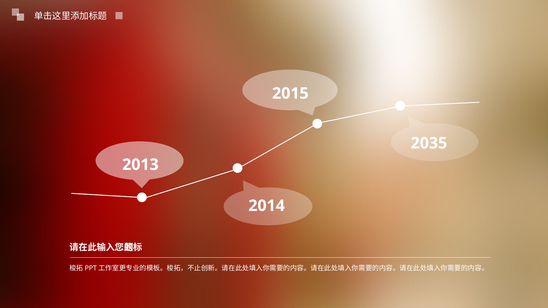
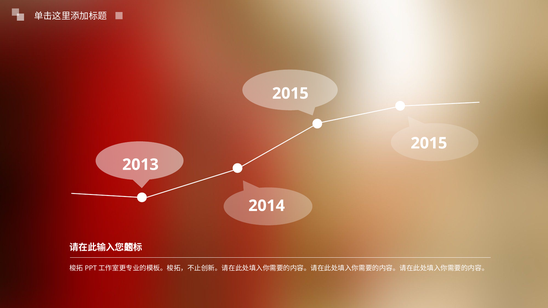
2035: 2035 -> 2015 (429, 143)
